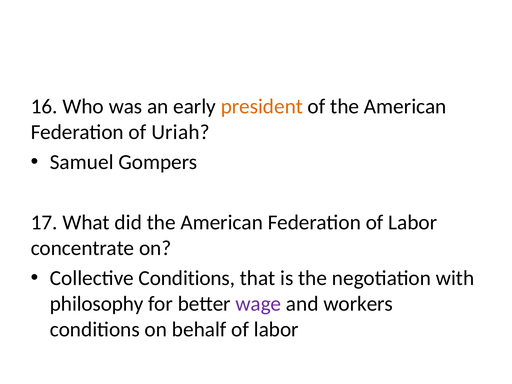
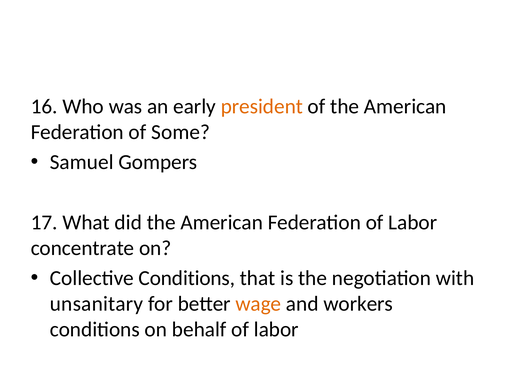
Uriah: Uriah -> Some (181, 132)
philosophy: philosophy -> unsanitary (97, 304)
wage colour: purple -> orange (258, 304)
